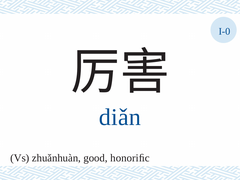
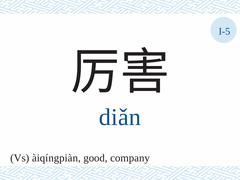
I-0: I-0 -> I-5 (224, 31)
zhuǎnhuàn: zhuǎnhuàn -> àiqíngpiàn (56, 158)
honoriﬁc: honoriﬁc -> company (130, 158)
